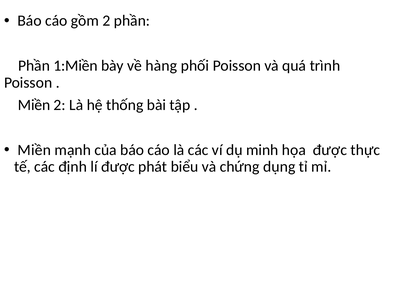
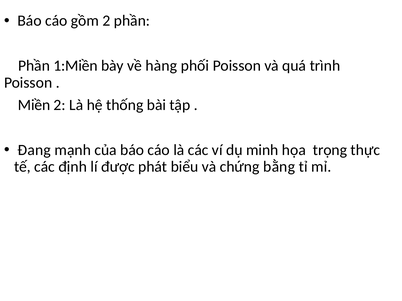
Miền: Miền -> Đang (34, 150)
họa được: được -> trọng (330, 150)
dụng: dụng -> bằng (279, 167)
